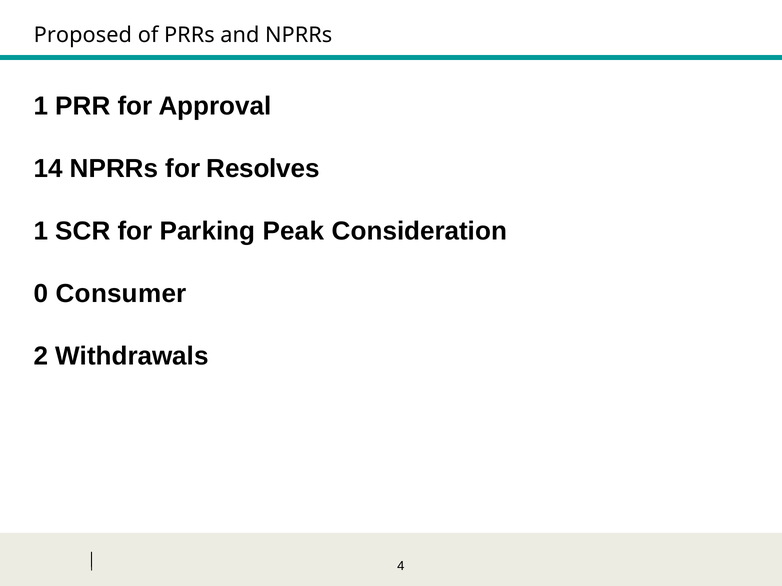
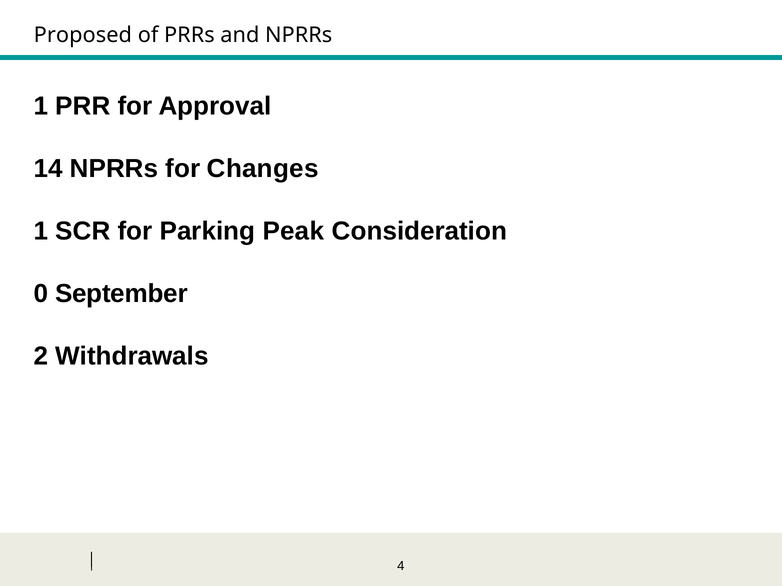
Resolves: Resolves -> Changes (263, 169)
Consumer: Consumer -> September (121, 294)
